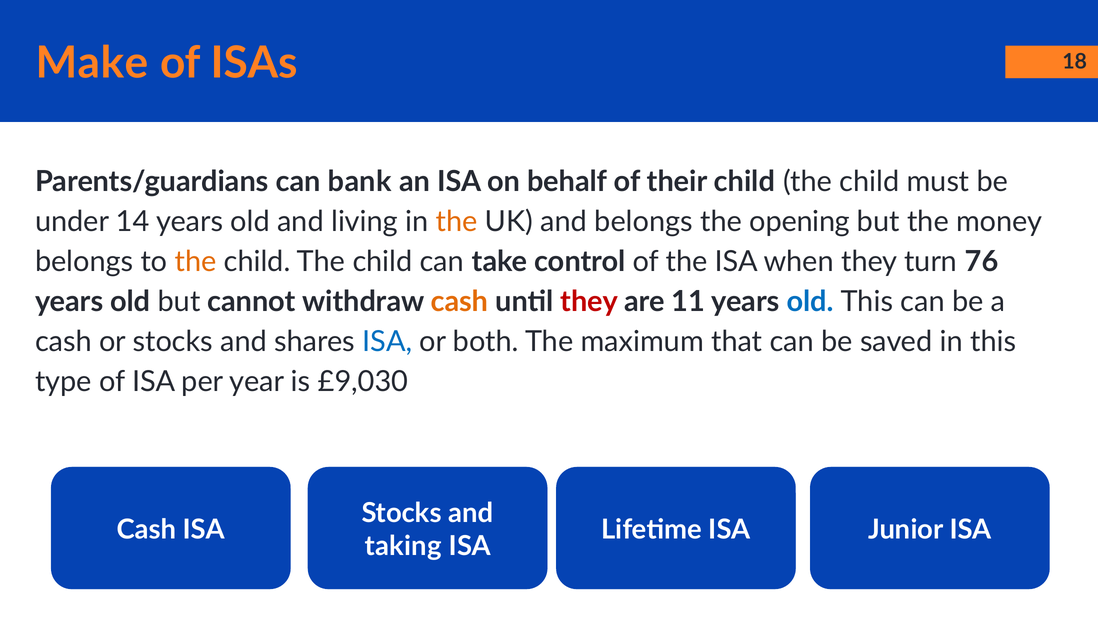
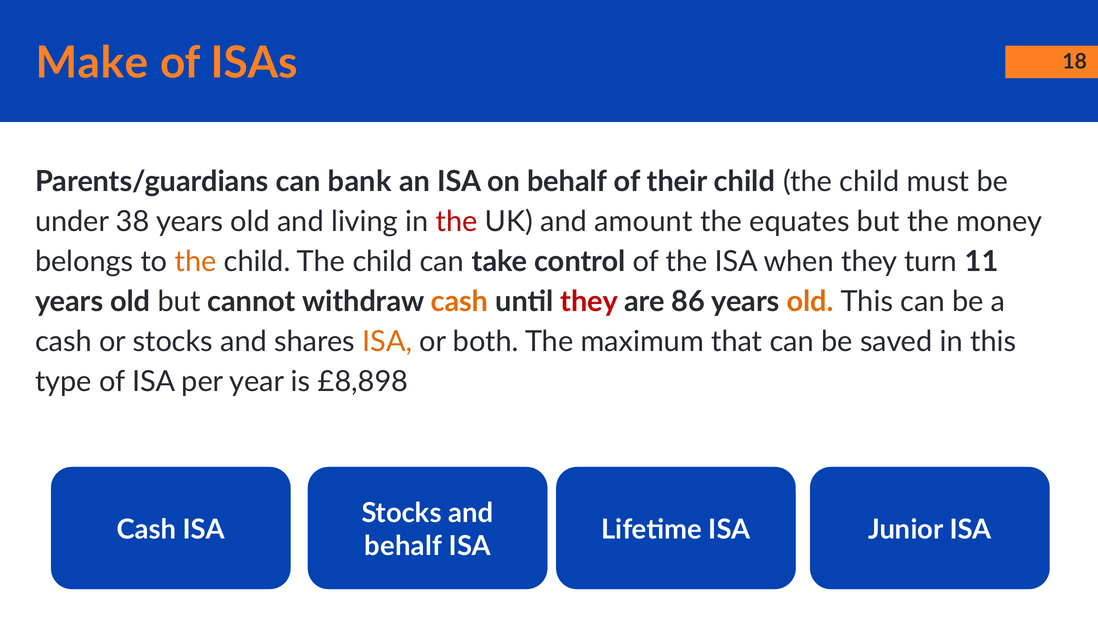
14: 14 -> 38 (133, 221)
the colour: orange -> red (457, 221)
and belongs: belongs -> amount (644, 221)
opening: opening -> equates (800, 221)
76: 76 -> 11 (982, 261)
11: 11 -> 86 (688, 301)
old colour: blue -> orange (810, 301)
ISA colour: blue -> orange (387, 341)
£9,030: £9,030 -> £8,898 (363, 381)
taking: taking -> behalf (403, 546)
